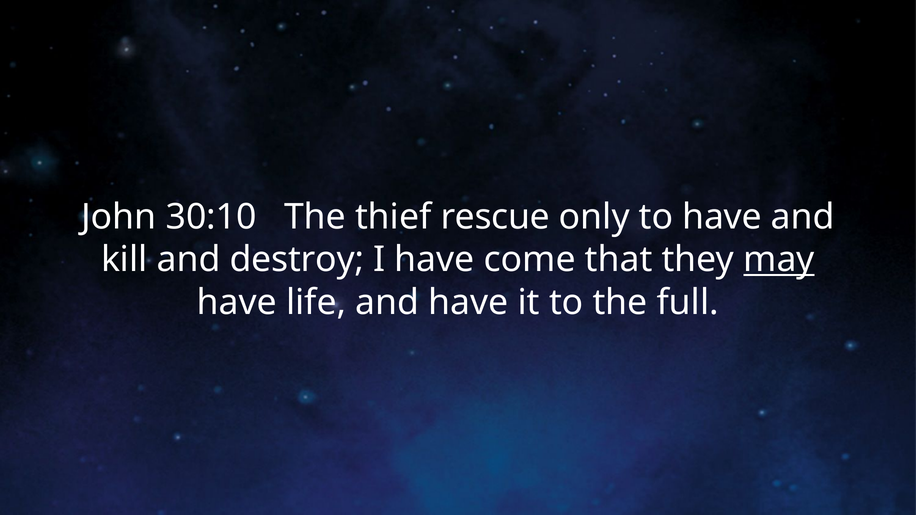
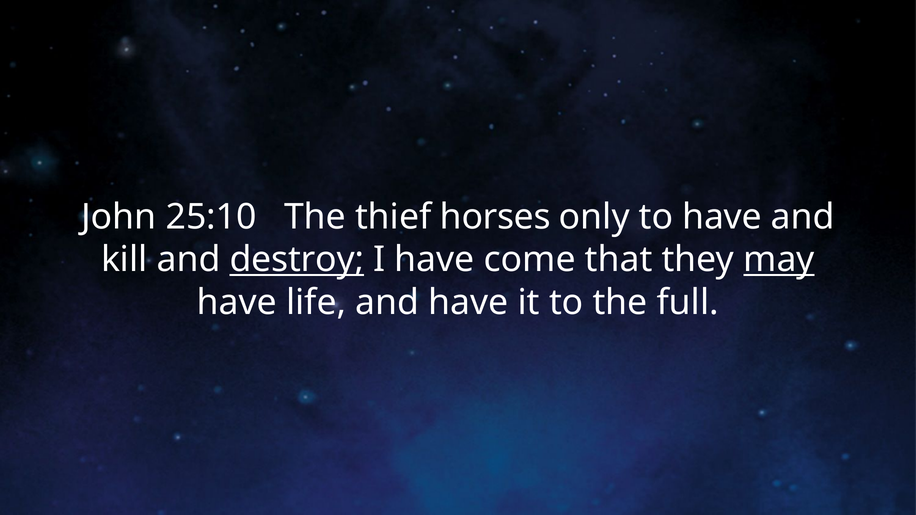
30:10: 30:10 -> 25:10 (211, 217)
rescue: rescue -> horses (495, 217)
destroy underline: none -> present (297, 260)
